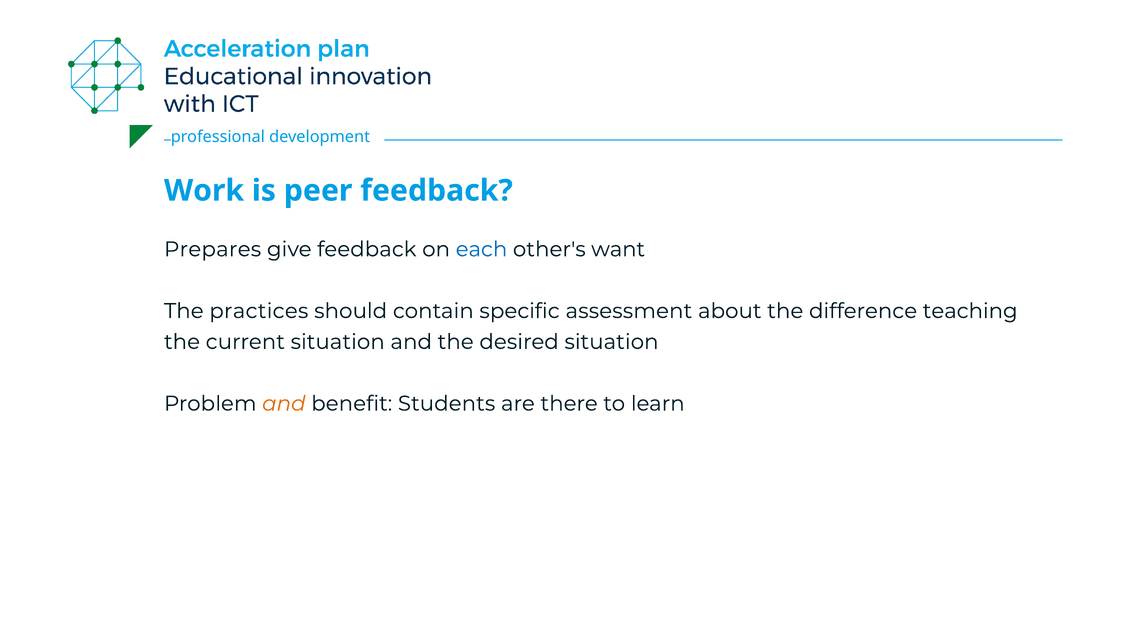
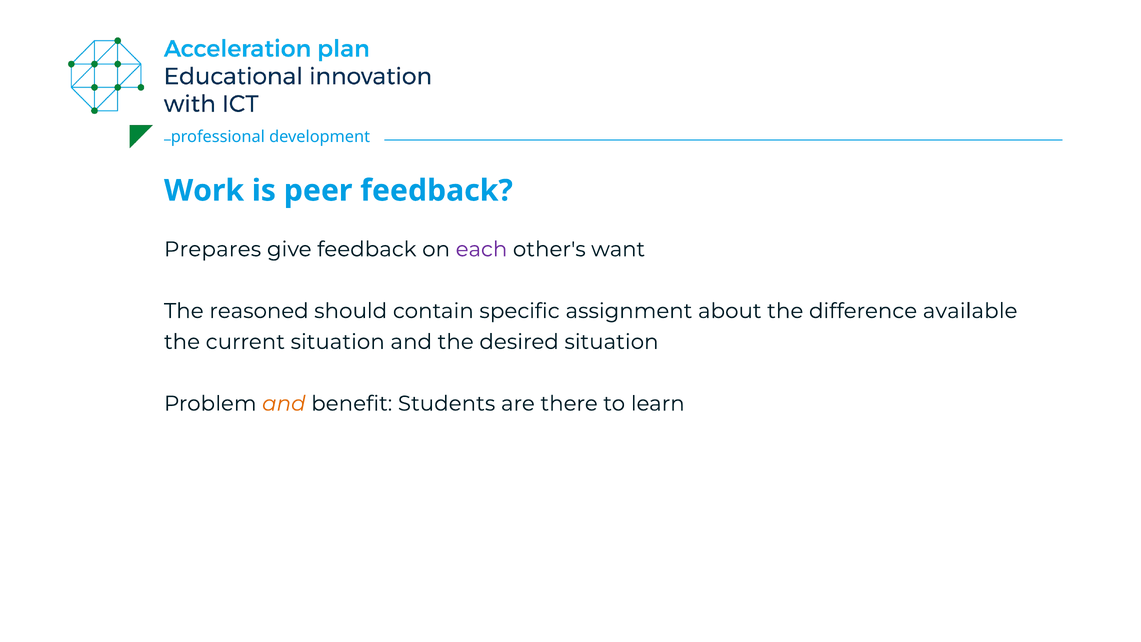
each colour: blue -> purple (482, 249)
practices: practices -> reasoned (259, 311)
assessment: assessment -> assignment (629, 311)
teaching: teaching -> available (970, 311)
